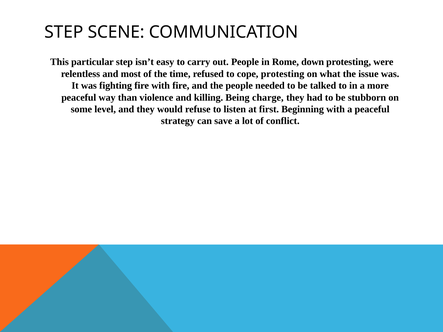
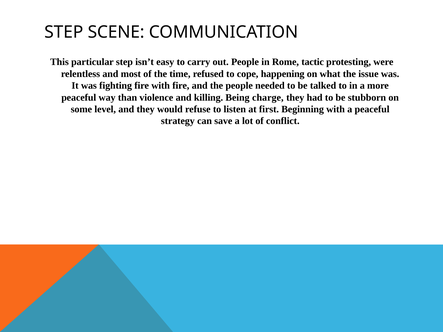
down: down -> tactic (313, 62)
cope protesting: protesting -> happening (283, 74)
